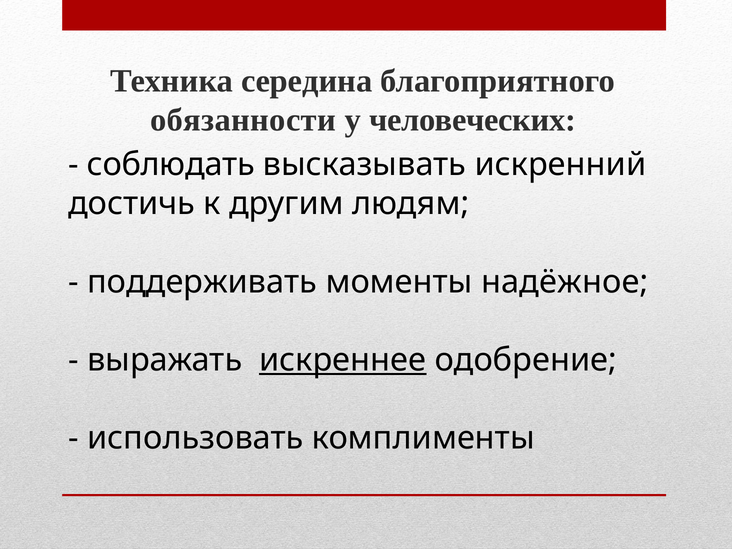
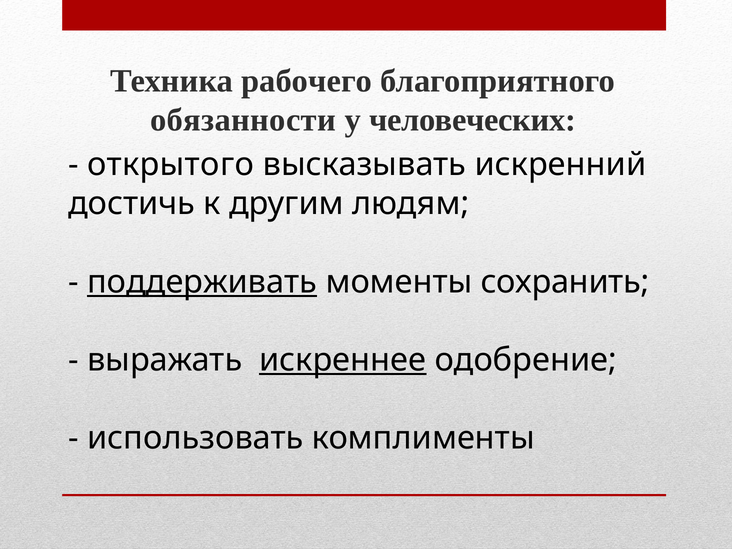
середина: середина -> рабочего (307, 81)
соблюдать: соблюдать -> открытого (171, 165)
поддерживать underline: none -> present (202, 282)
надёжное: надёжное -> сохранить (565, 282)
